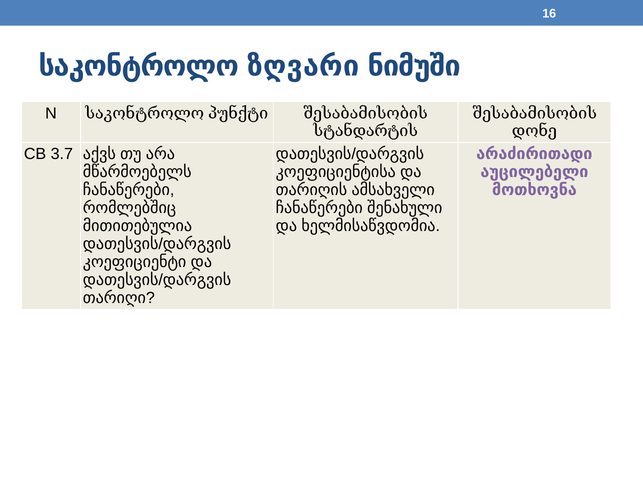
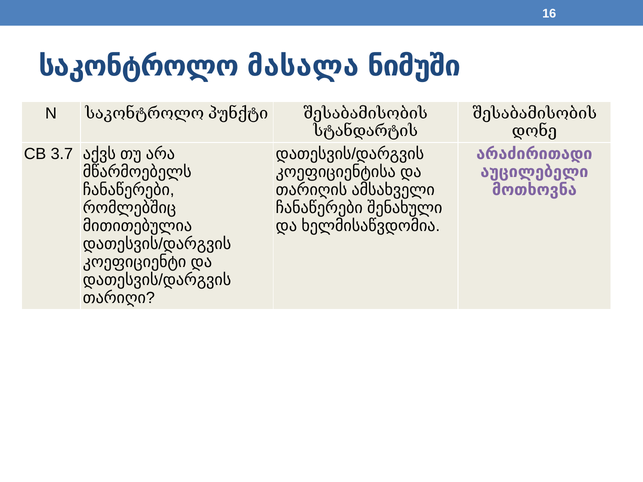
ზღვარი: ზღვარი -> მასალა (303, 66)
